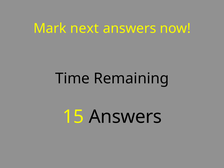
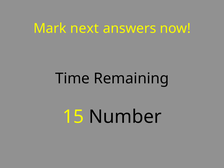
15 Answers: Answers -> Number (125, 117)
